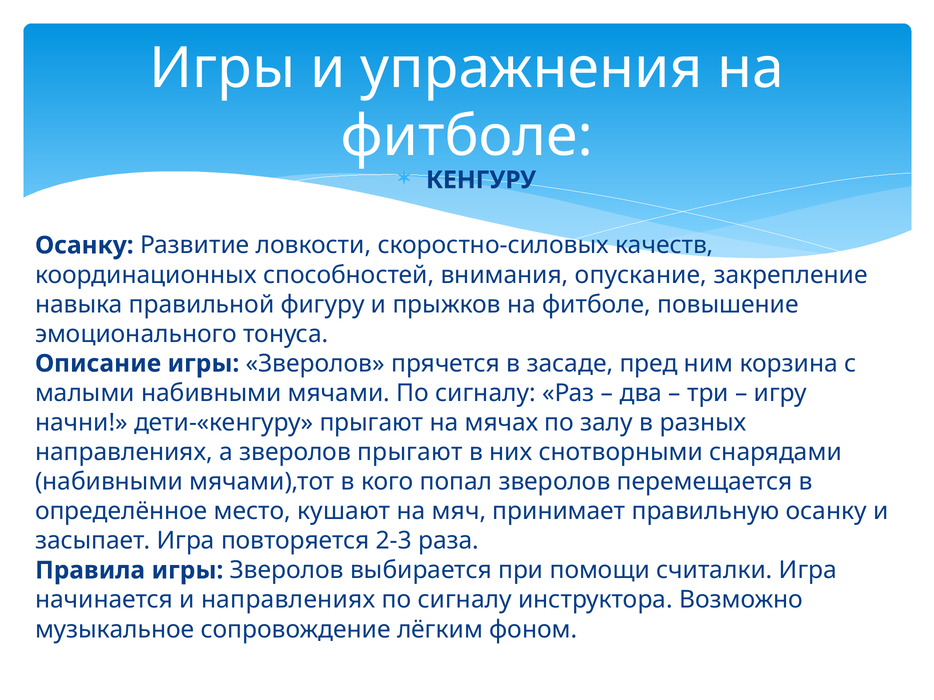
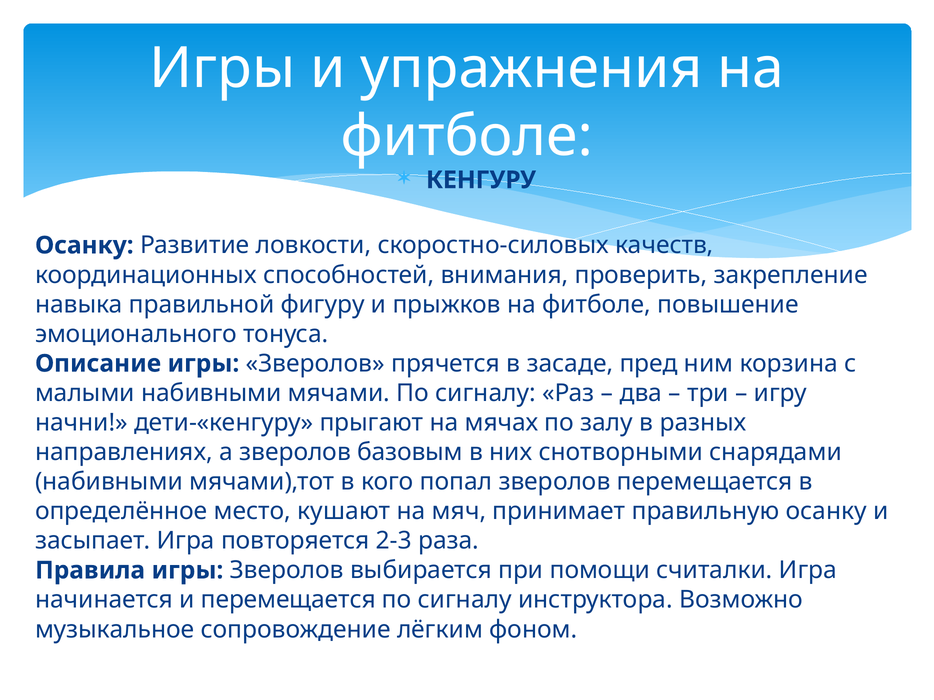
опускание: опускание -> проверить (641, 275)
зверолов прыгают: прыгают -> базовым (410, 452)
и направлениях: направлениях -> перемещается (288, 600)
